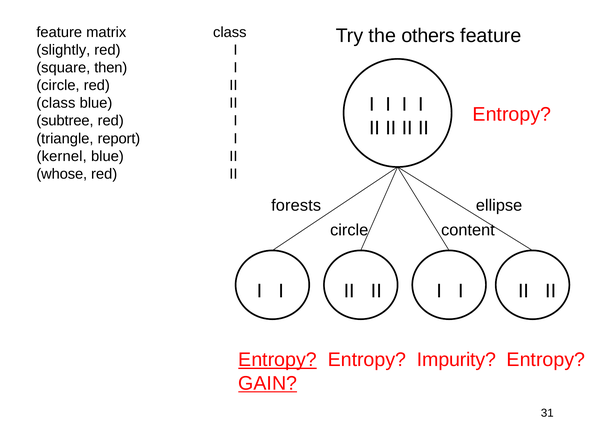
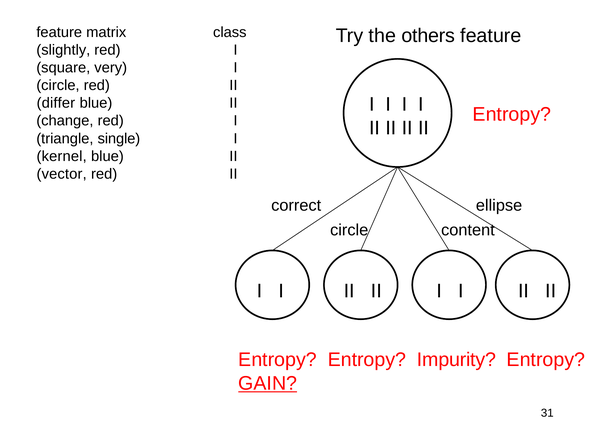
then: then -> very (111, 68)
class: class -> differ (56, 103)
subtree: subtree -> change (65, 121)
report: report -> single (119, 138)
whose: whose -> vector (62, 174)
forests: forests -> correct (296, 205)
Entropy underline: present -> none (278, 360)
